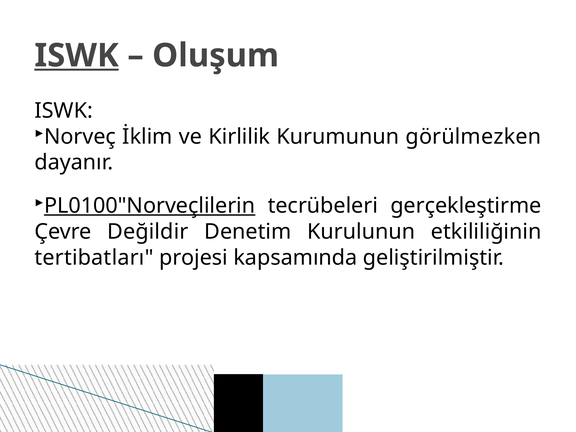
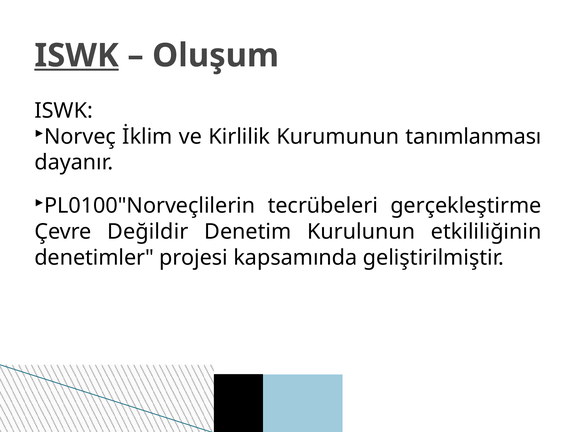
görülmezken: görülmezken -> tanımlanması (474, 137)
PL0100"Norveçlilerin underline: present -> none (150, 206)
tertibatları: tertibatları -> denetimler (94, 258)
